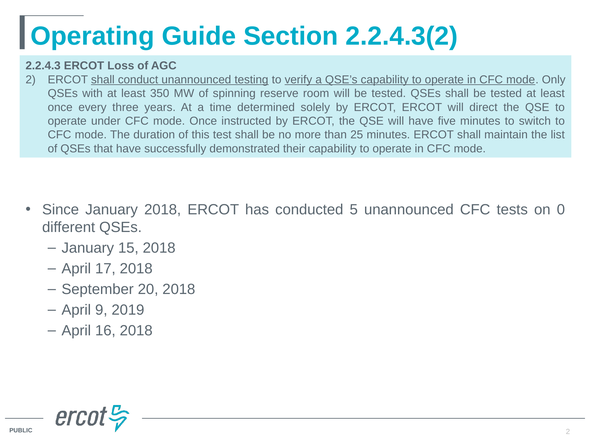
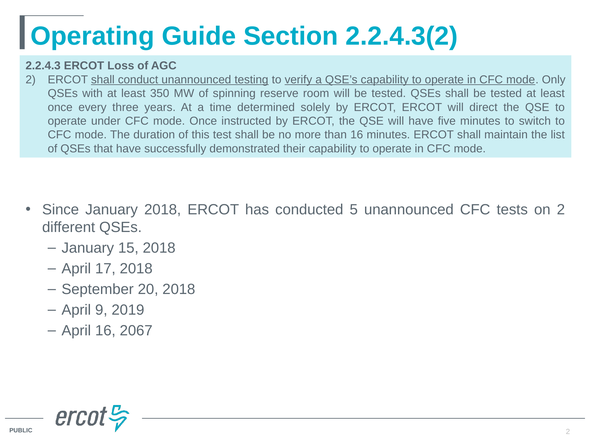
than 25: 25 -> 16 (357, 135)
on 0: 0 -> 2 (561, 210)
16 2018: 2018 -> 2067 (136, 331)
